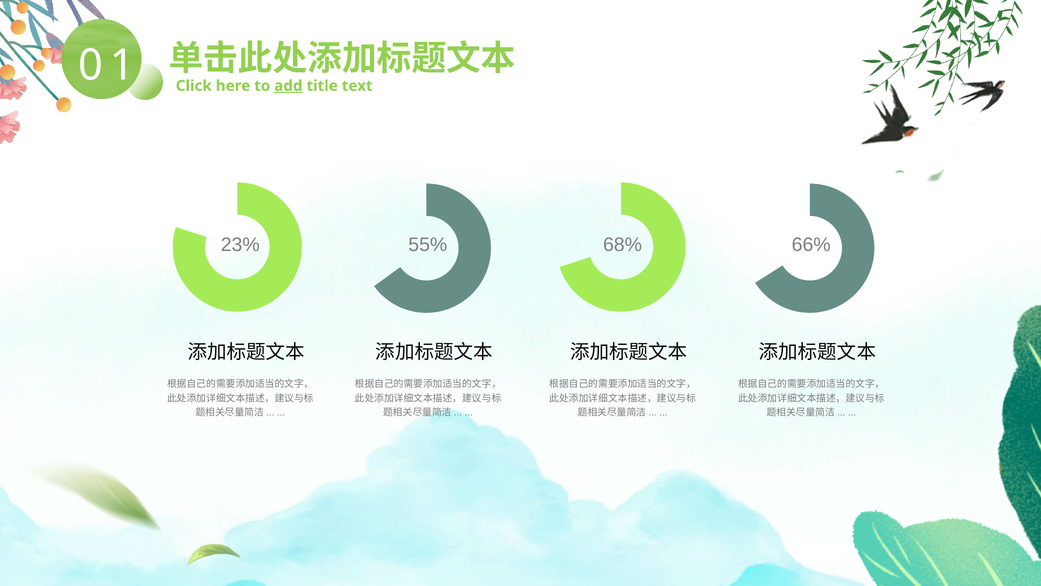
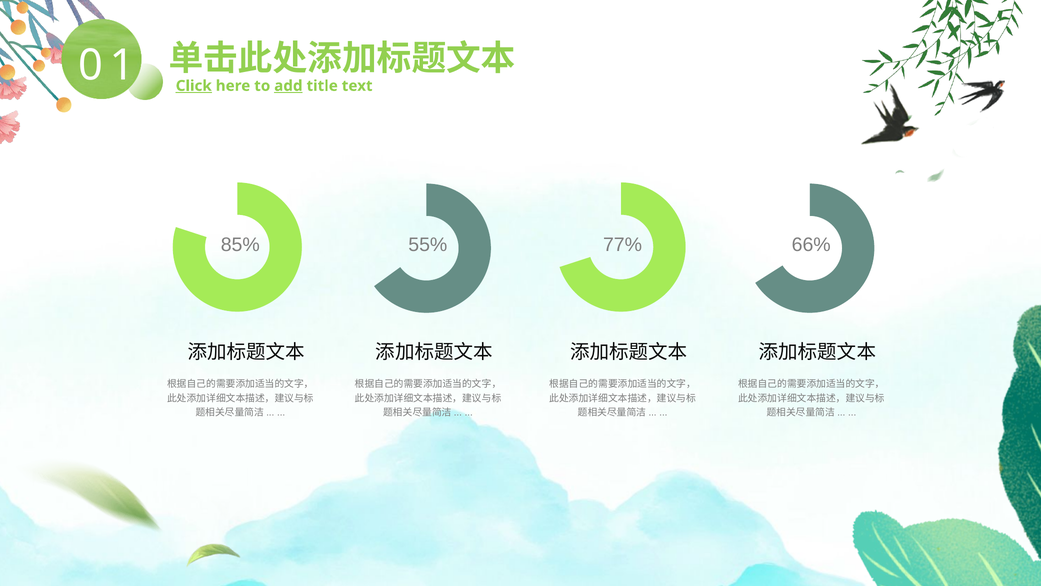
Click underline: none -> present (194, 86)
23%: 23% -> 85% (240, 245)
68%: 68% -> 77% (623, 245)
